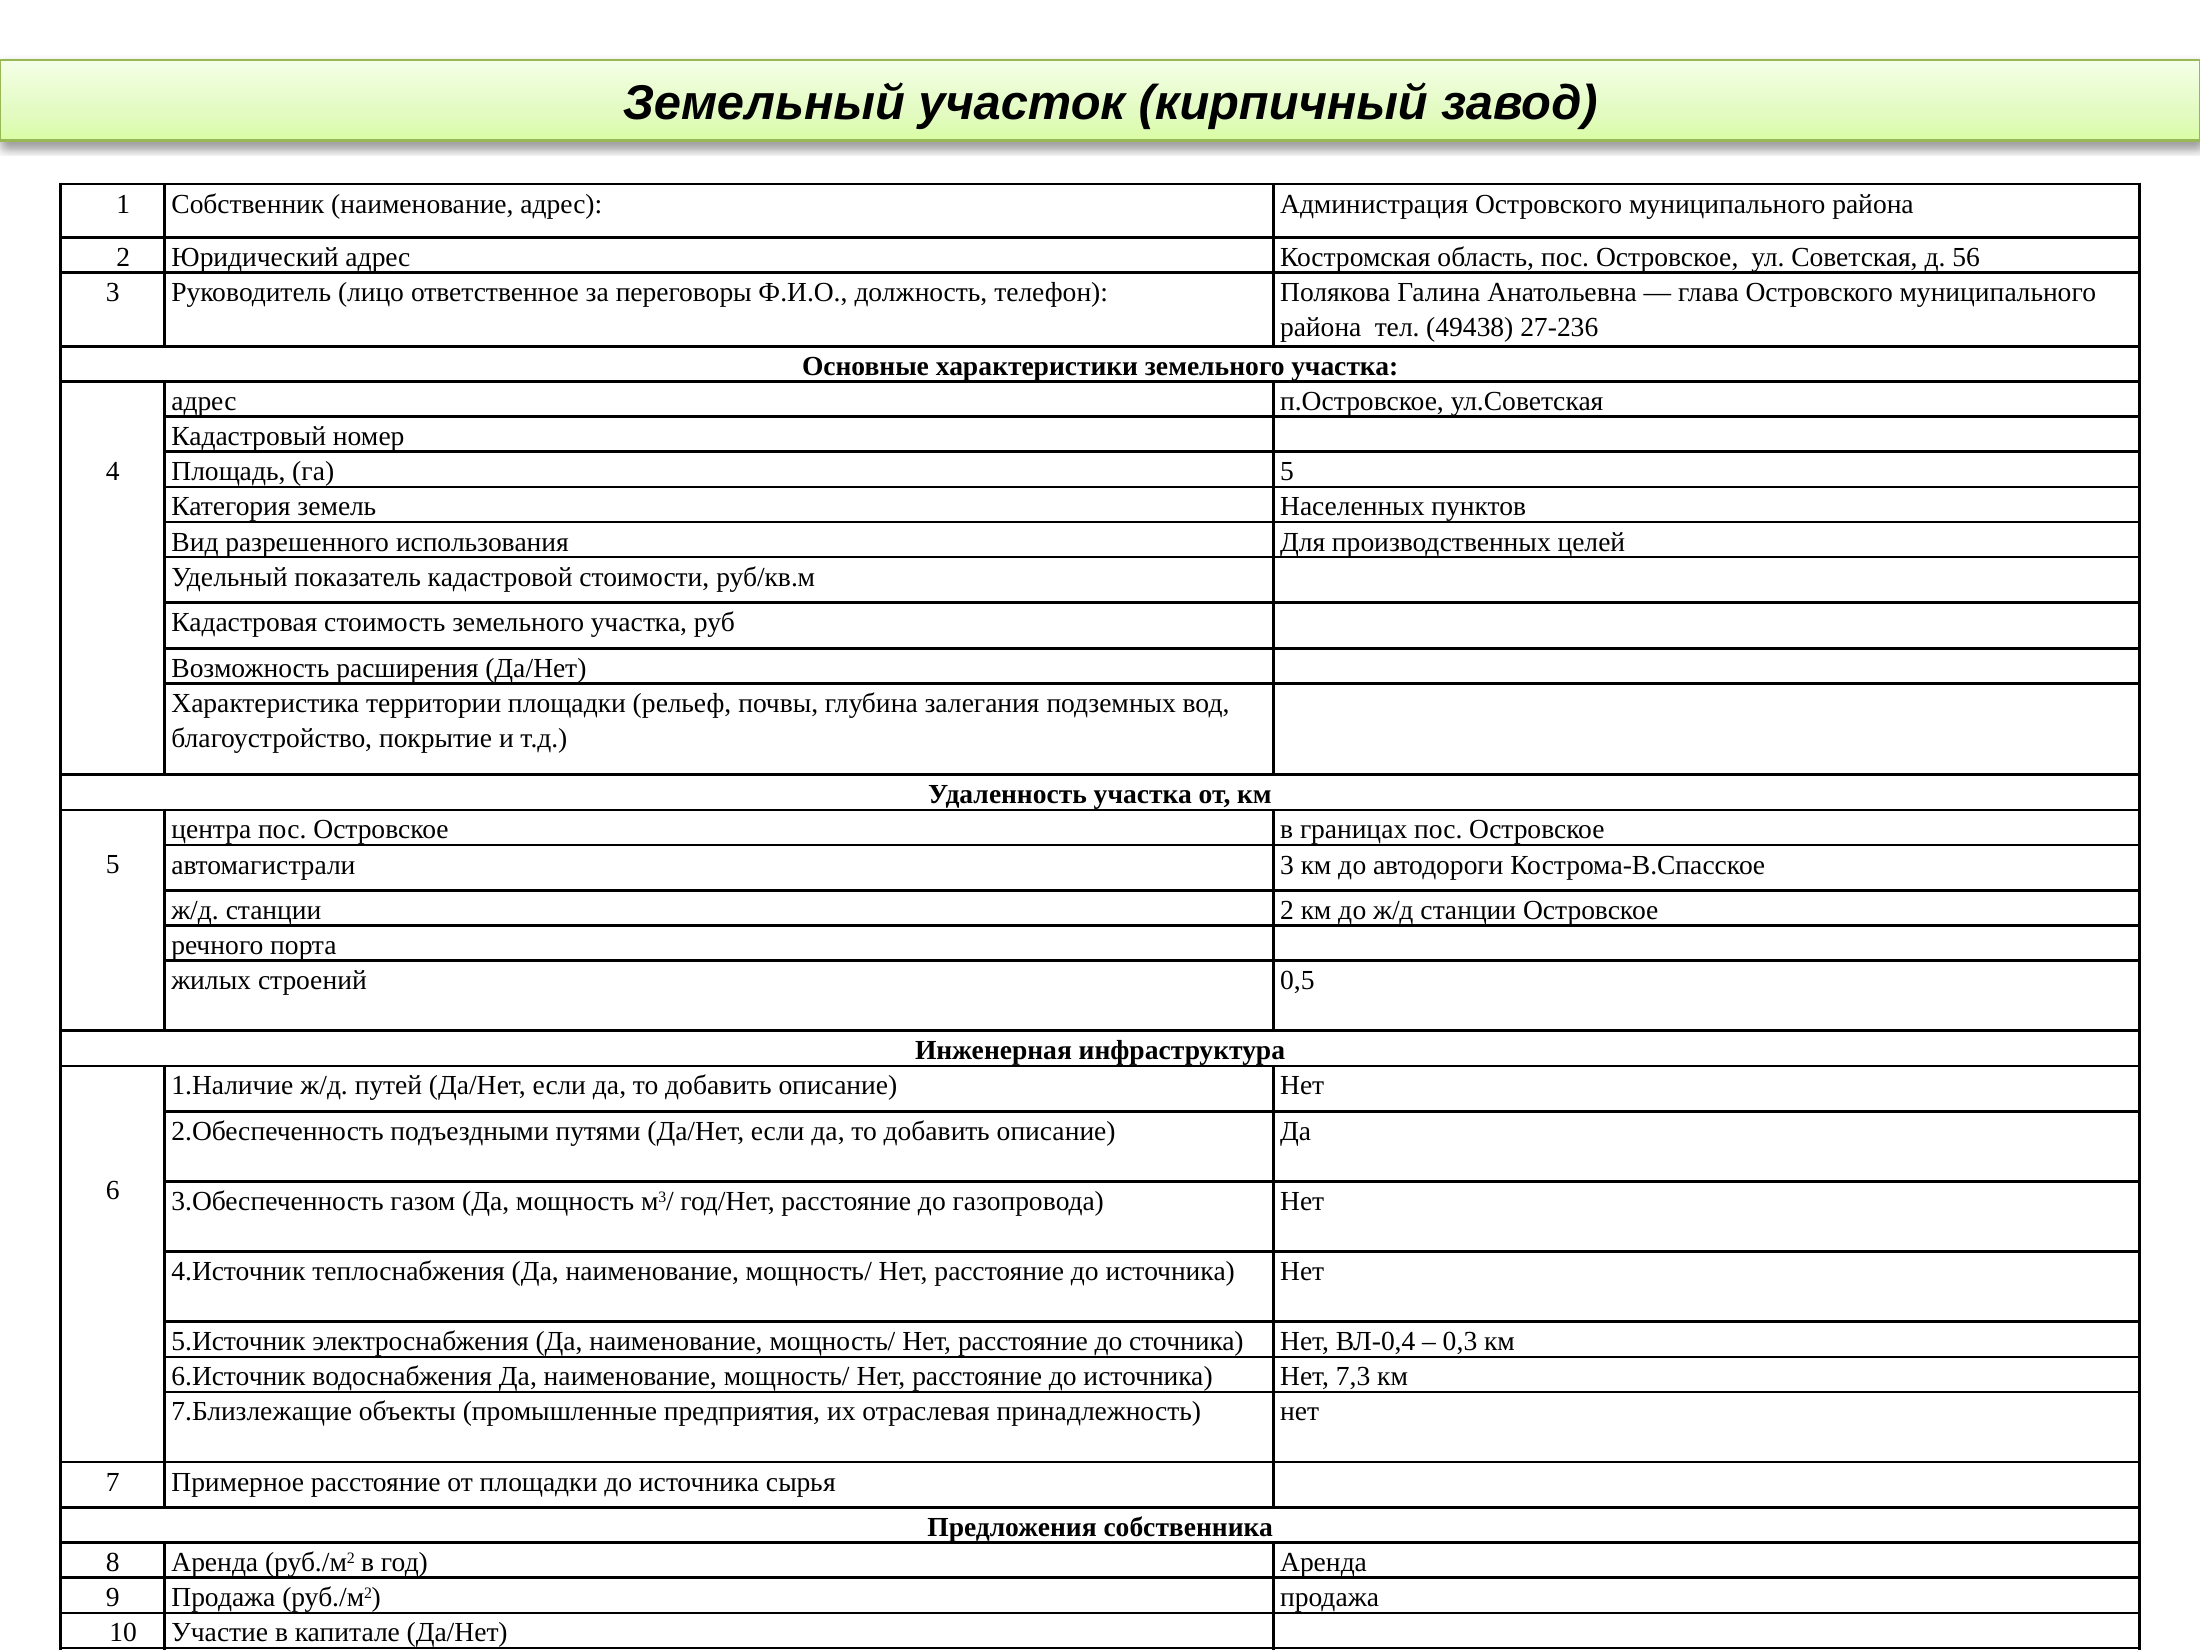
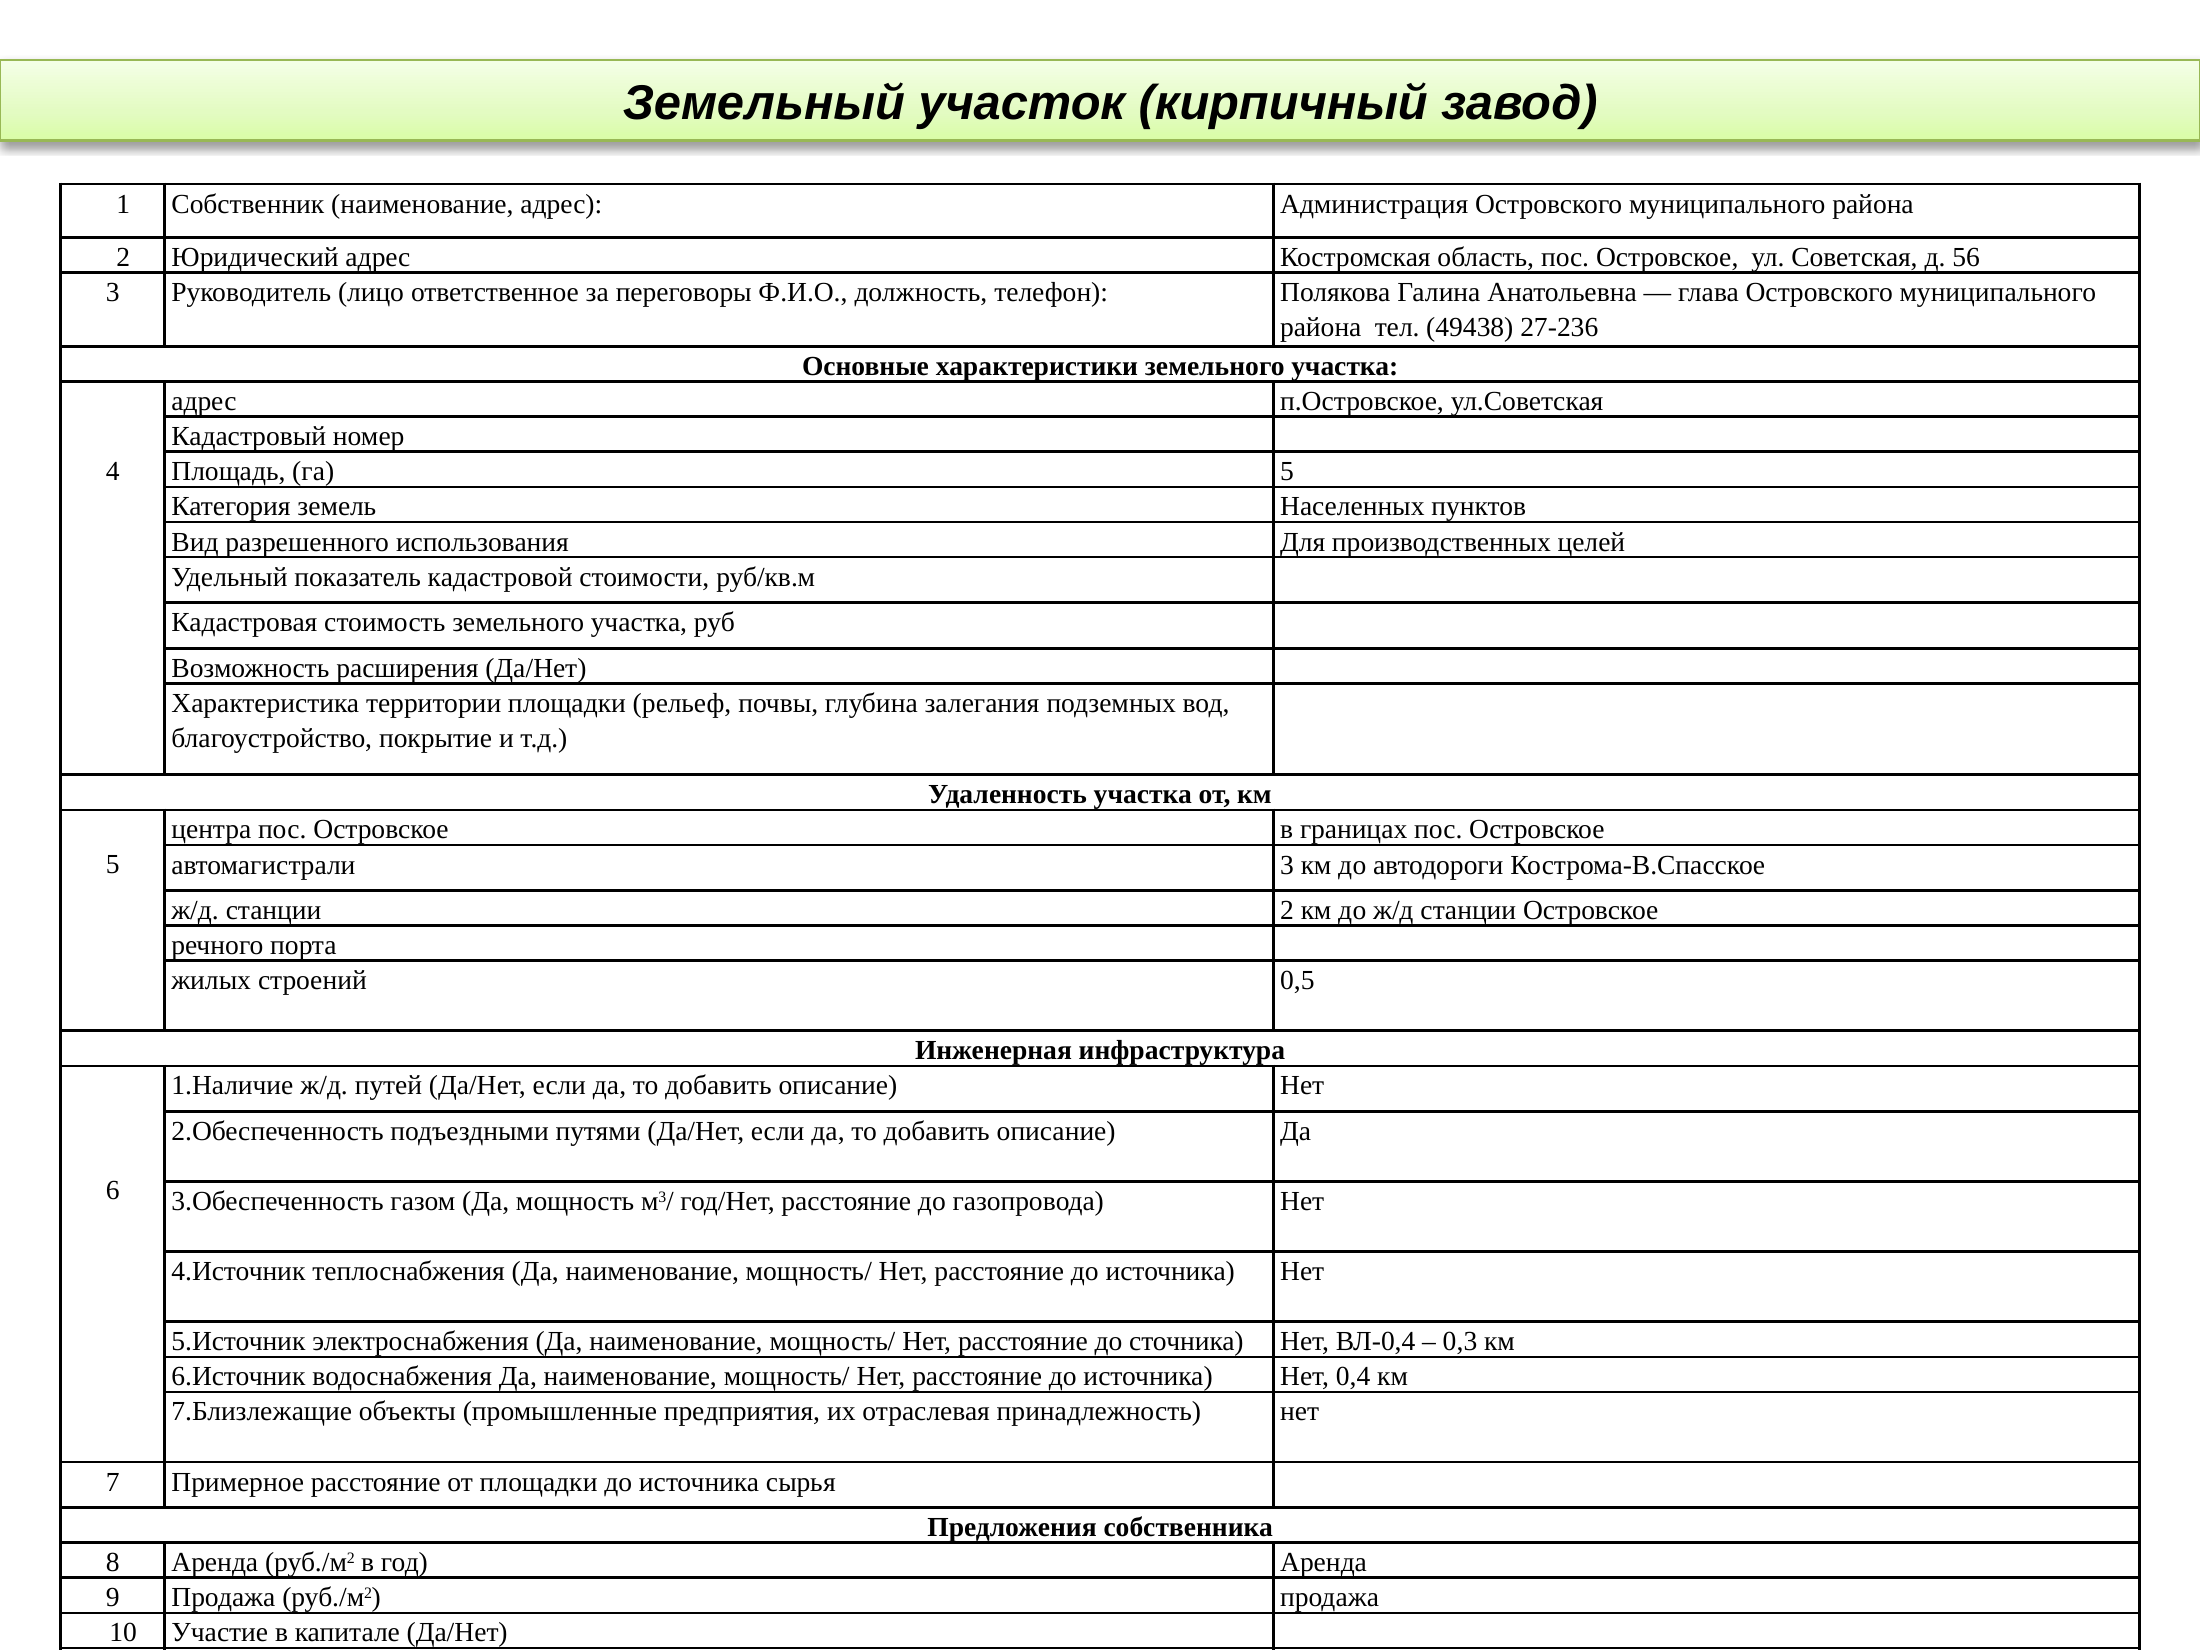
7,3: 7,3 -> 0,4 (1353, 1377)
